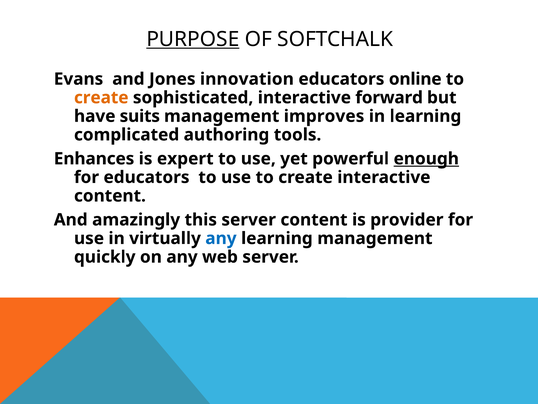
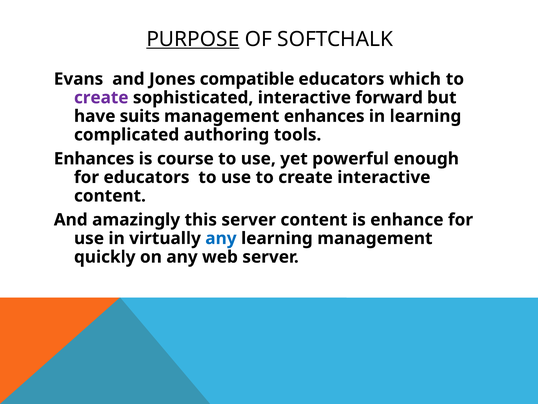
innovation: innovation -> compatible (247, 79)
online: online -> which (415, 79)
create colour: orange -> purple (101, 98)
management improves: improves -> enhances (324, 116)
expert: expert -> course (185, 159)
enough underline: present -> none (426, 159)
provider: provider -> enhance (407, 220)
